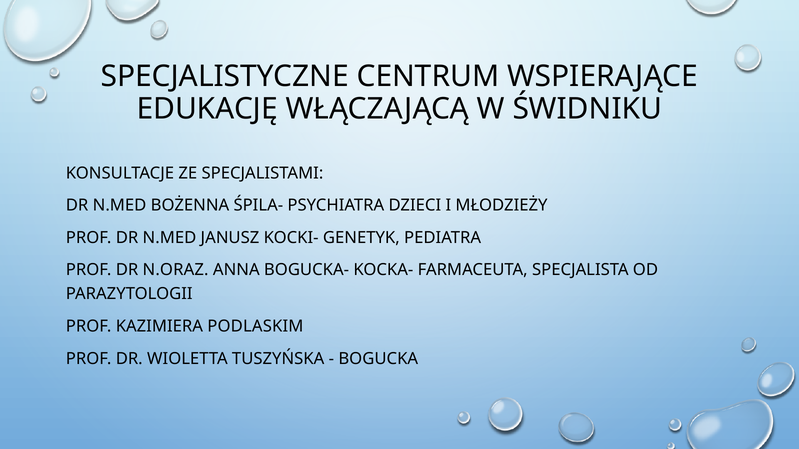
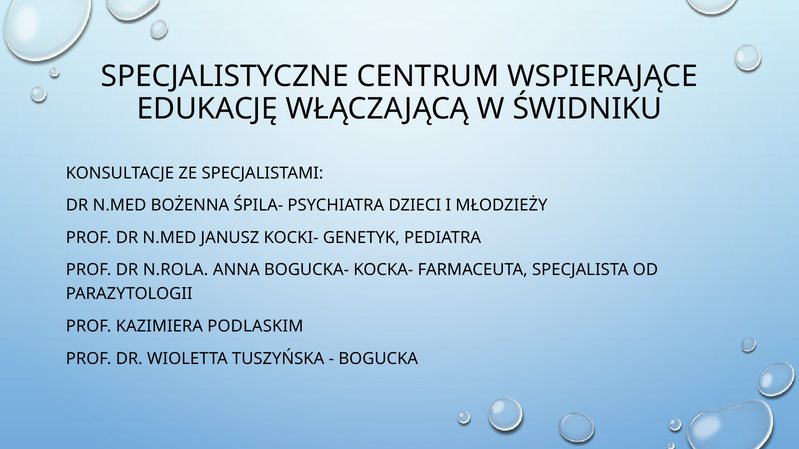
N.ORAZ: N.ORAZ -> N.ROLA (176, 270)
